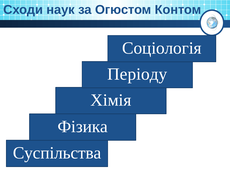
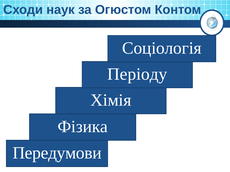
Суспільства: Суспільства -> Передумови (57, 153)
